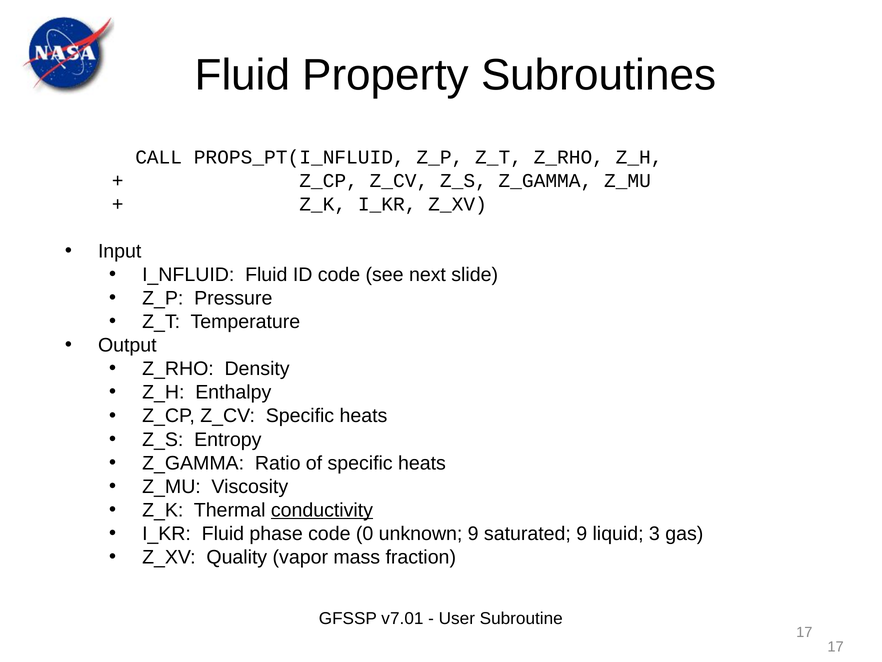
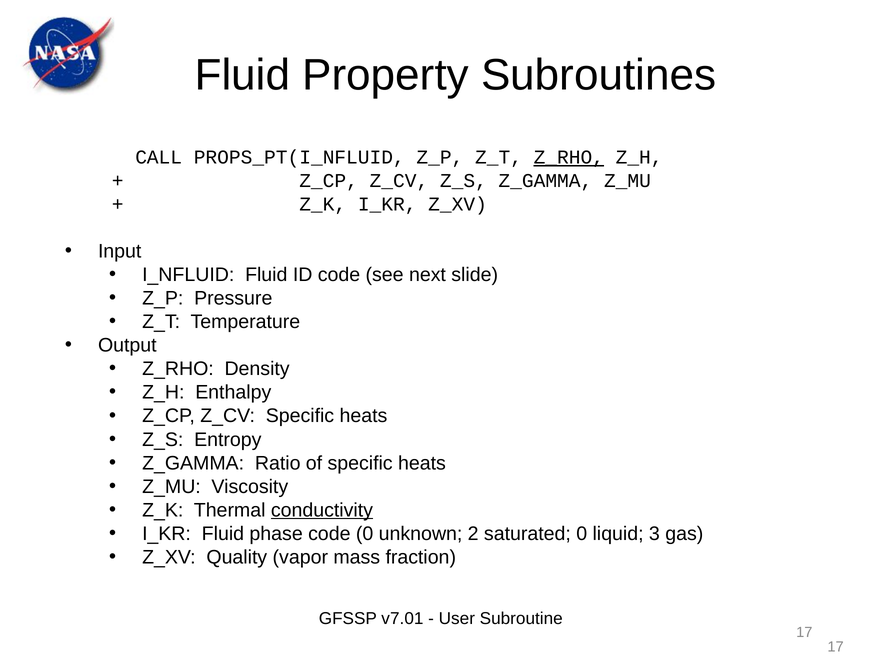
Z_RHO underline: none -> present (569, 157)
unknown 9: 9 -> 2 (473, 533)
saturated 9: 9 -> 0 (582, 533)
